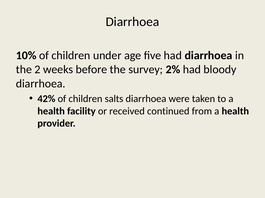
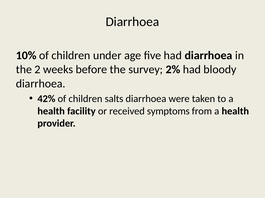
continued: continued -> symptoms (168, 111)
